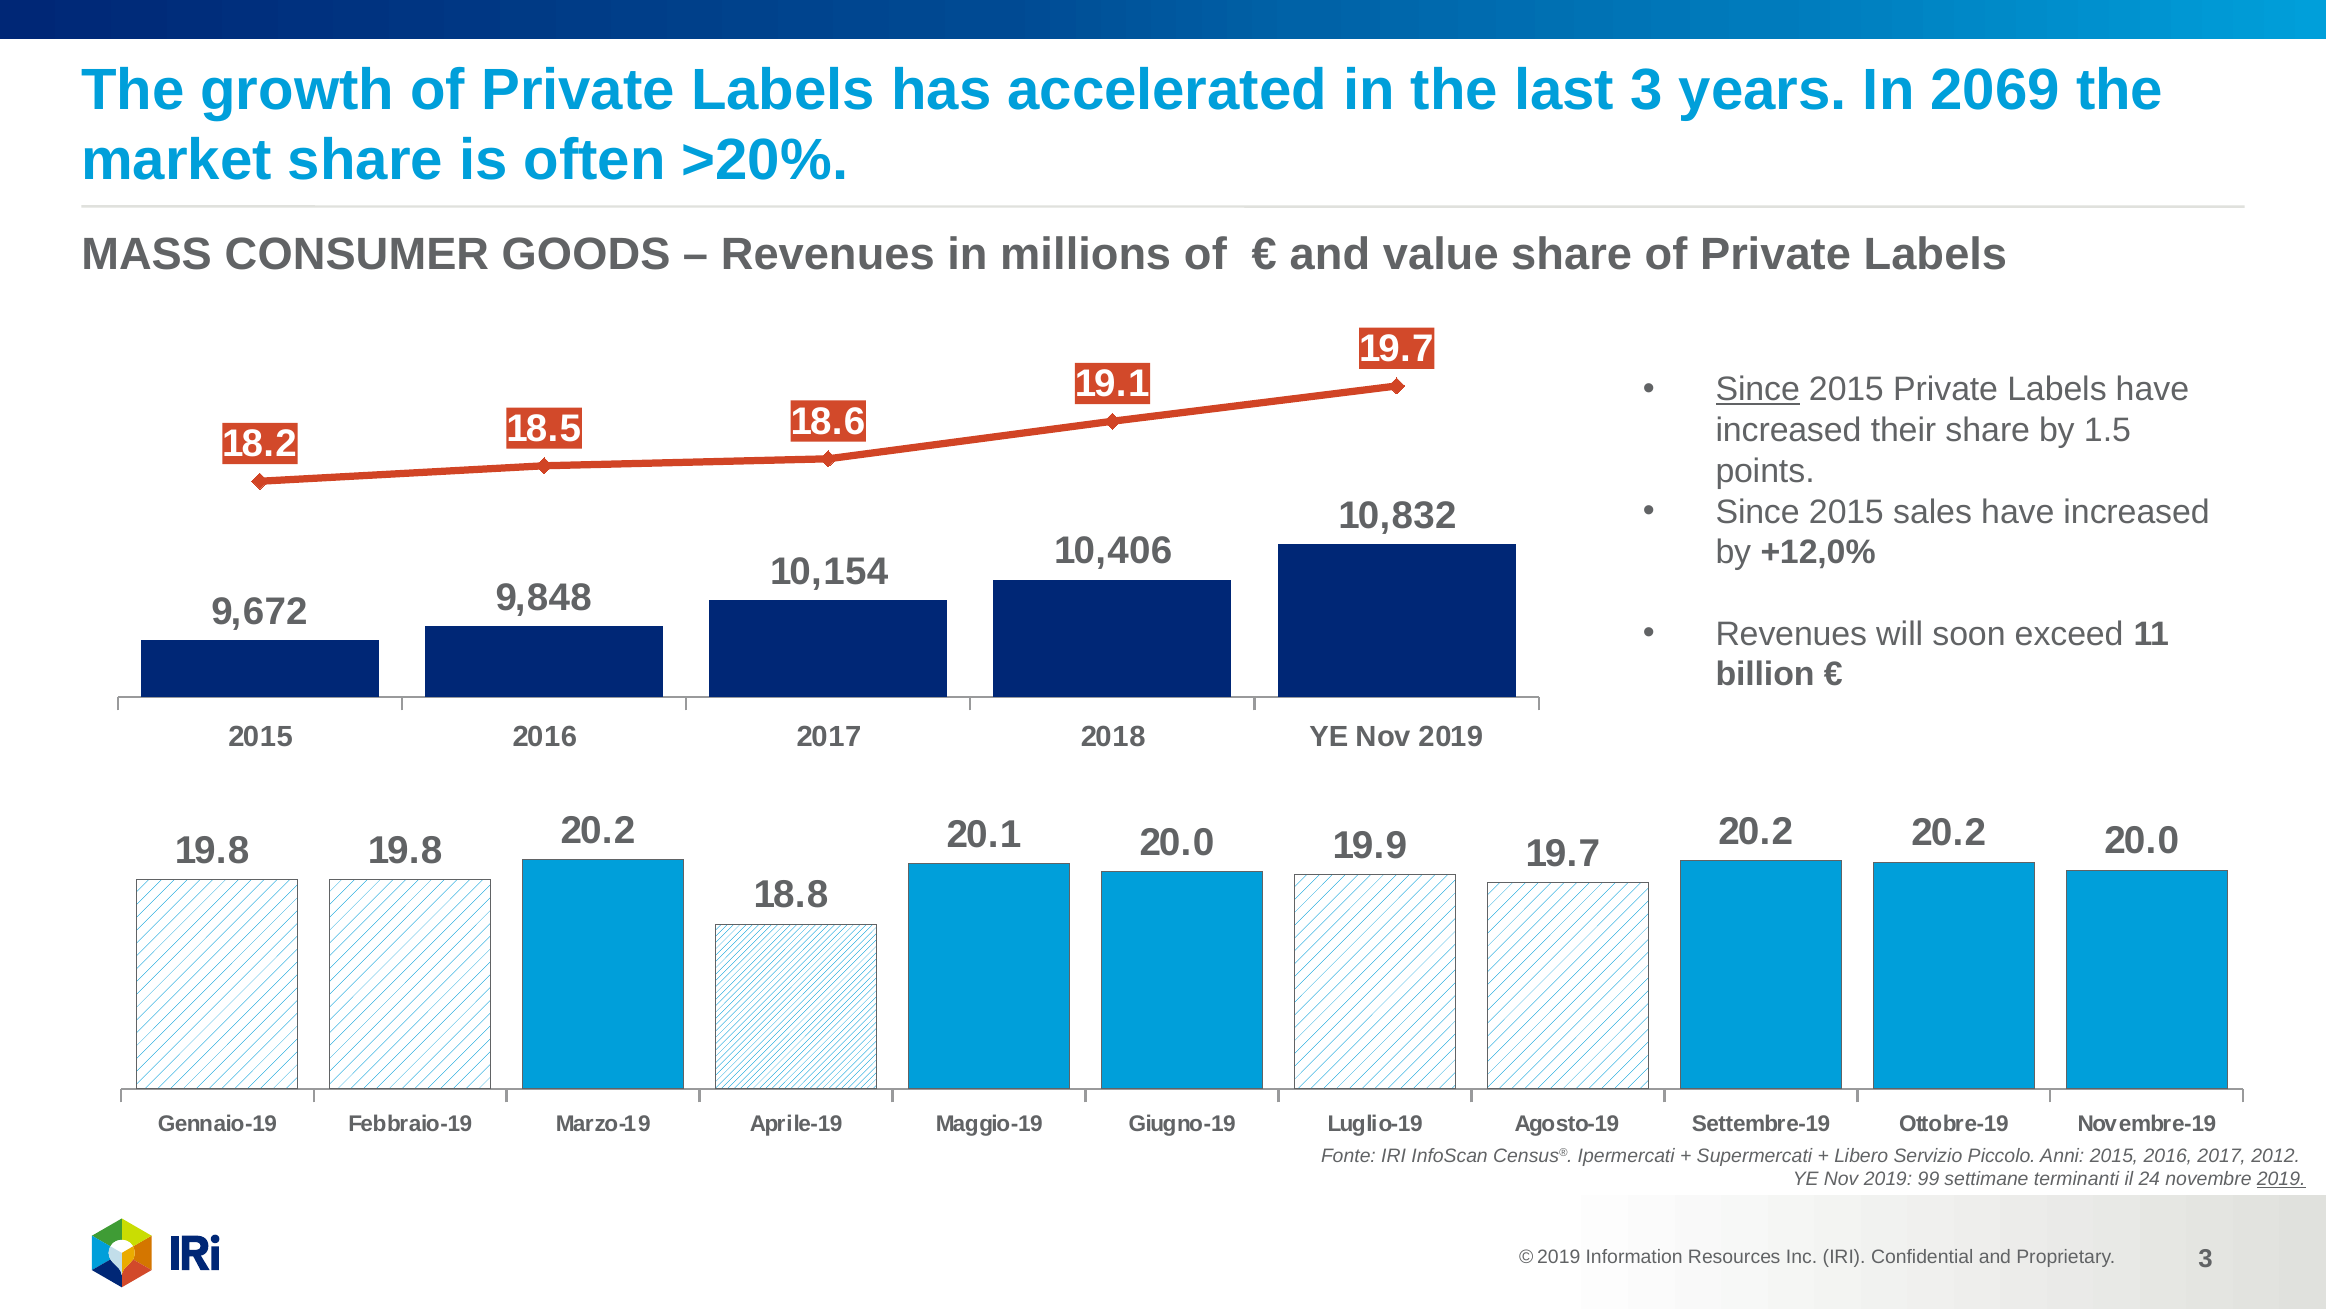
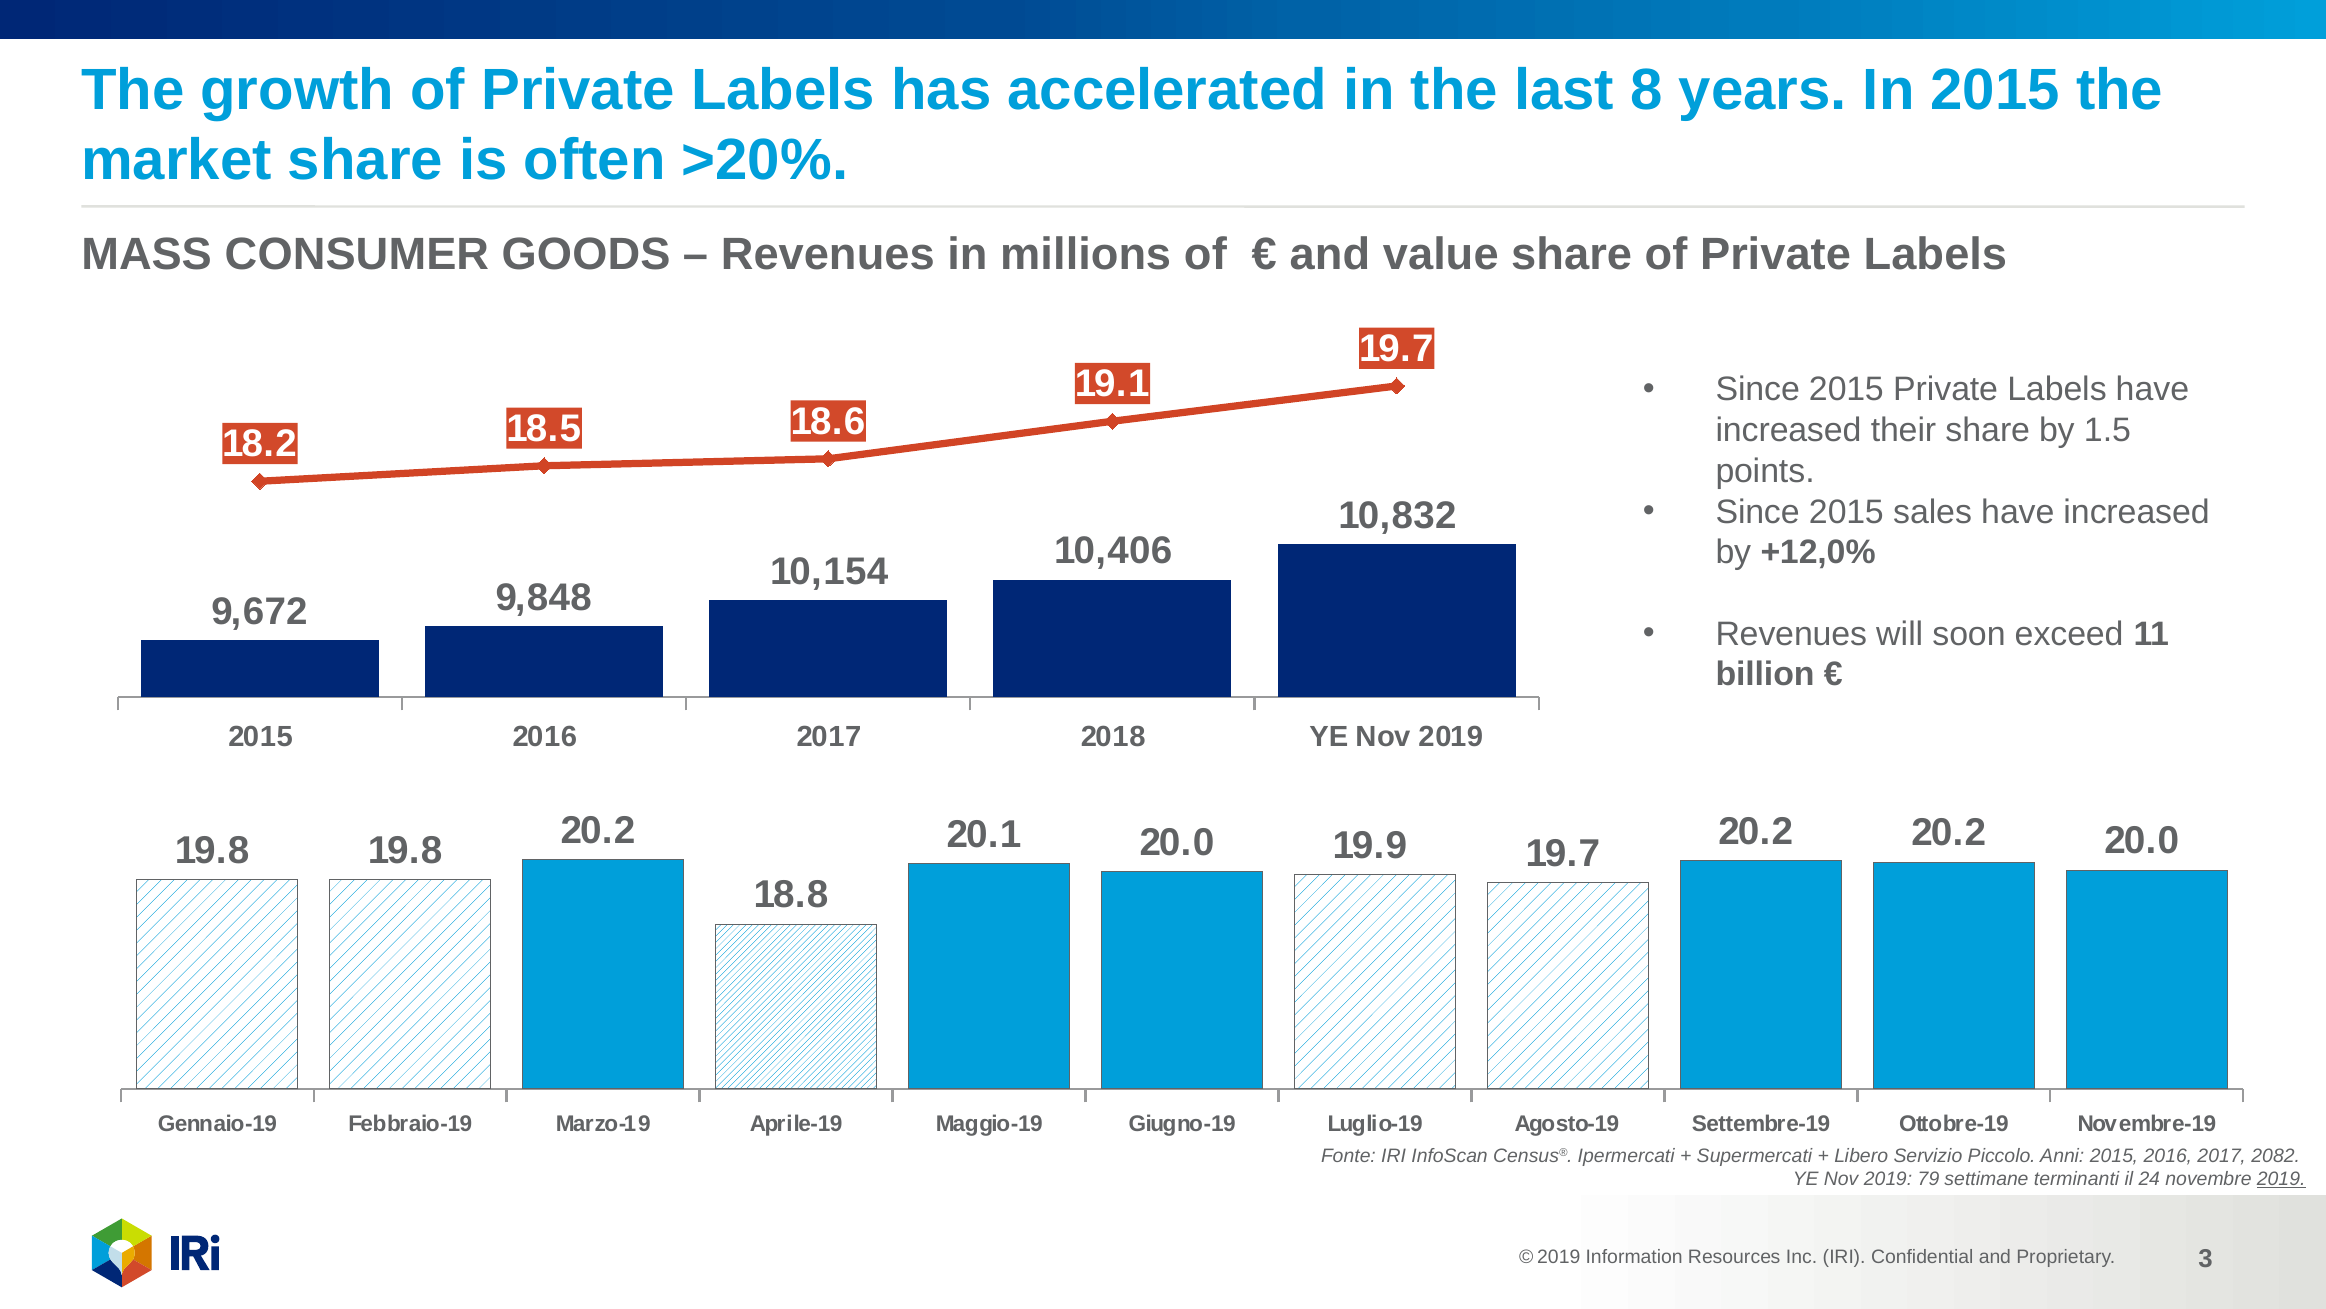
last 3: 3 -> 8 (1647, 90)
In 2069: 2069 -> 2015 (1995, 90)
Since underline: present -> none (1758, 390)
2012: 2012 -> 2082 (2276, 1155)
99: 99 -> 79 (1928, 1178)
